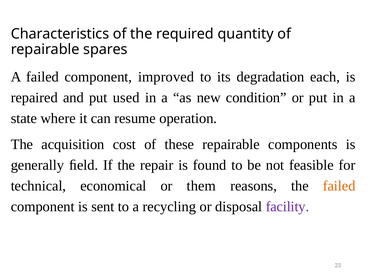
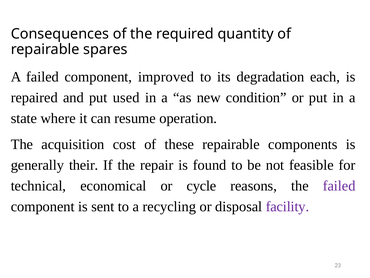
Characteristics: Characteristics -> Consequences (60, 34)
ﬁeld: ﬁeld -> their (84, 165)
them: them -> cycle (201, 186)
failed colour: orange -> purple (339, 186)
